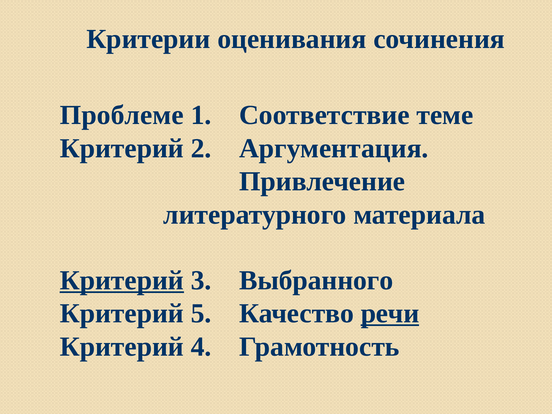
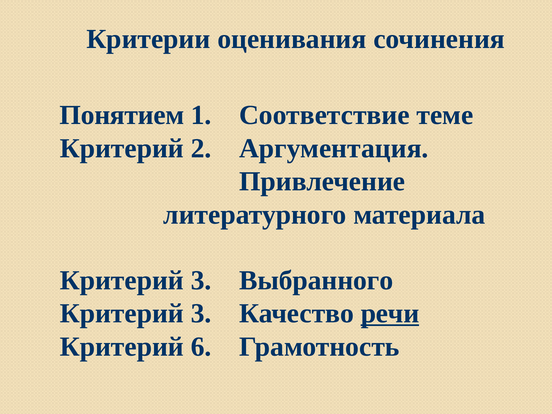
Проблеме: Проблеме -> Понятием (122, 115)
Критерий underline: present -> none (122, 280)
5: 5 -> 3 (201, 313)
4: 4 -> 6 (201, 347)
